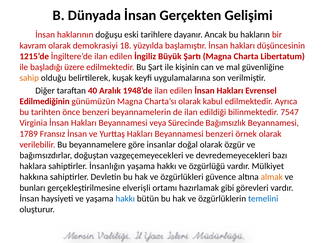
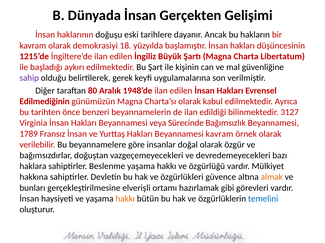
üzere: üzere -> aykırı (74, 67)
sahip colour: orange -> purple (29, 78)
kuşak: kuşak -> gerek (123, 78)
40: 40 -> 80 (93, 91)
7547: 7547 -> 3127 (290, 113)
Beyannamesi benzeri: benzeri -> kavram (219, 134)
İnsanlığın: İnsanlığın -> Beslenme (107, 167)
hakkı colour: blue -> orange (125, 199)
